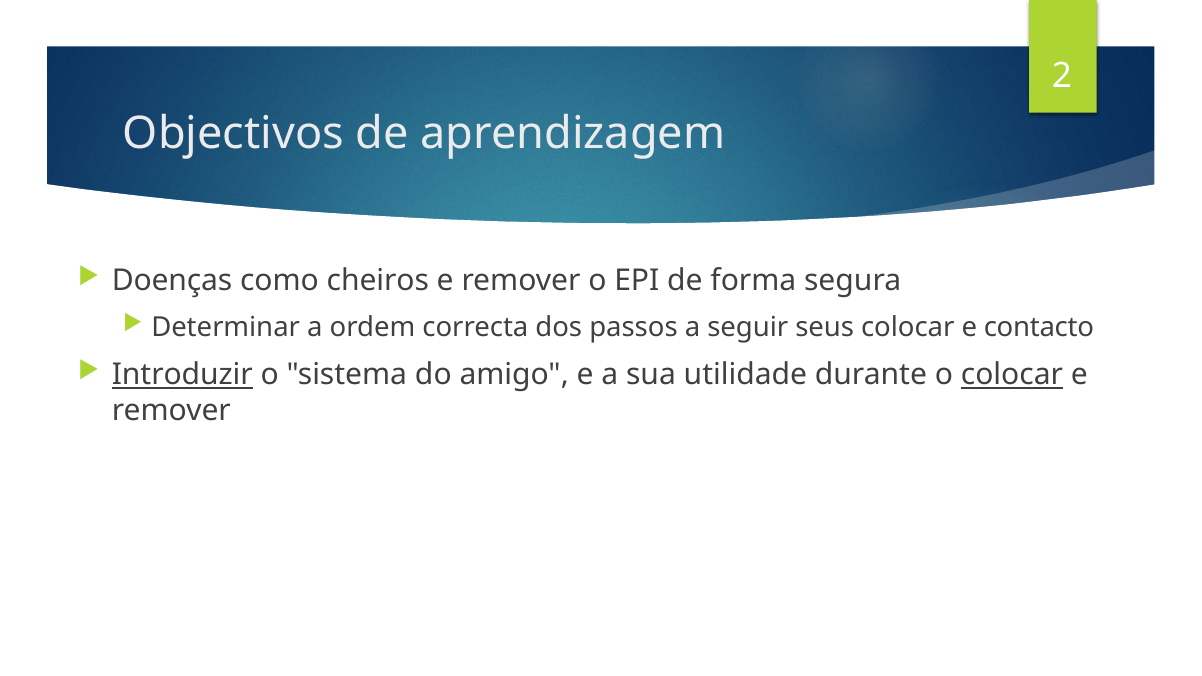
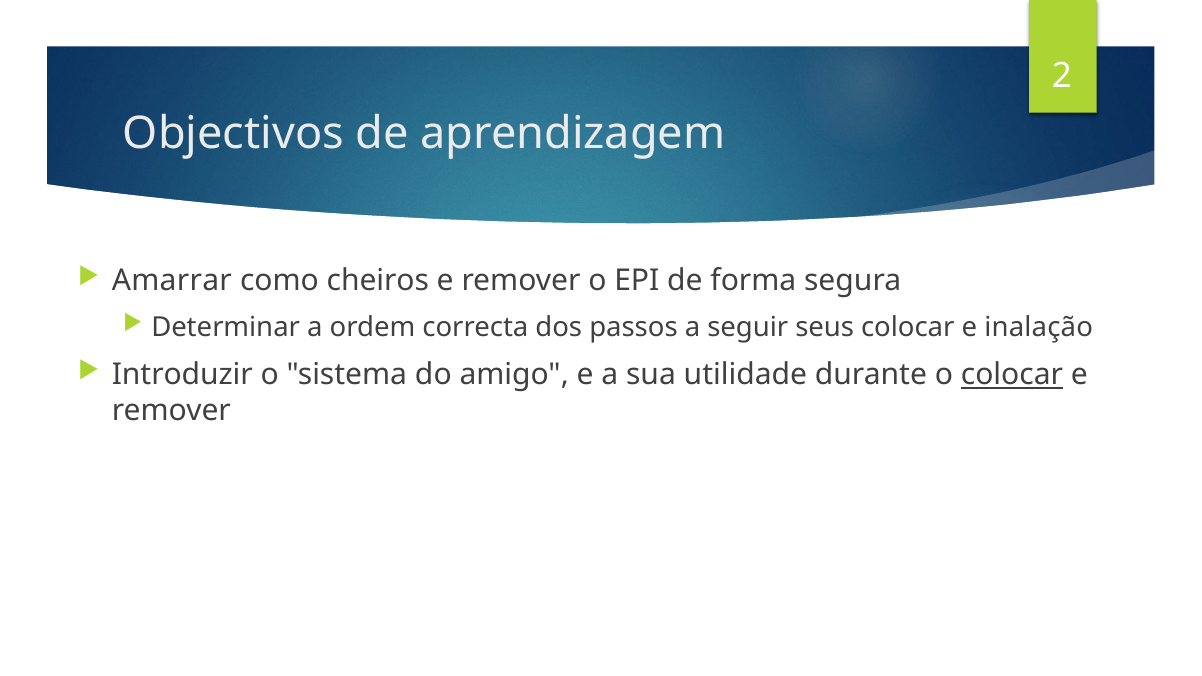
Doenças: Doenças -> Amarrar (172, 281)
contacto: contacto -> inalação (1039, 328)
Introduzir underline: present -> none (182, 375)
